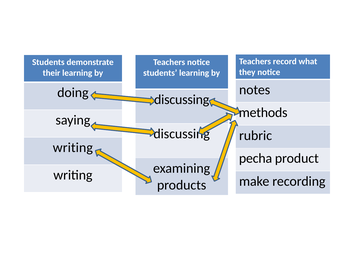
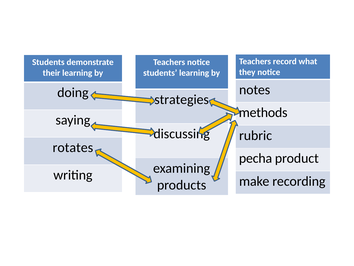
discussing: discussing -> strategies (182, 99)
writing: writing -> rotates (73, 147)
